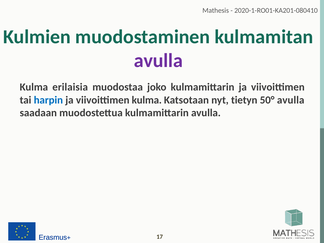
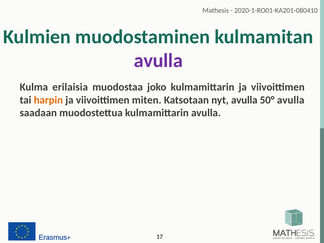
harpin colour: blue -> orange (48, 100)
viivoittimen kulma: kulma -> miten (147, 100)
nyt tietyn: tietyn -> avulla (244, 100)
